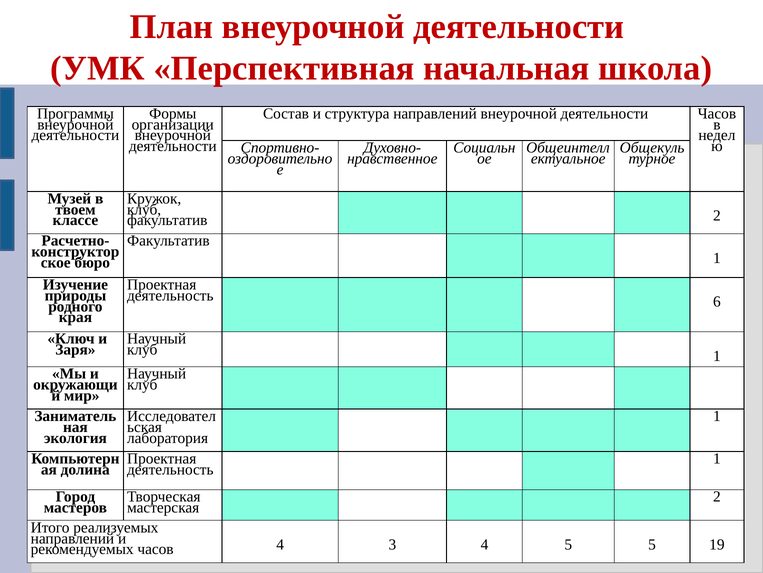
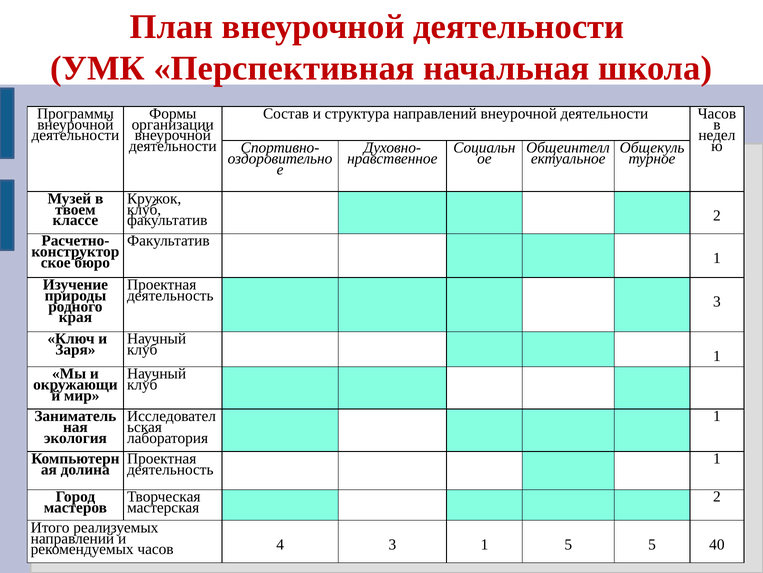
деятельность 6: 6 -> 3 (717, 301)
3 4: 4 -> 1 (484, 544)
19: 19 -> 40 (717, 544)
